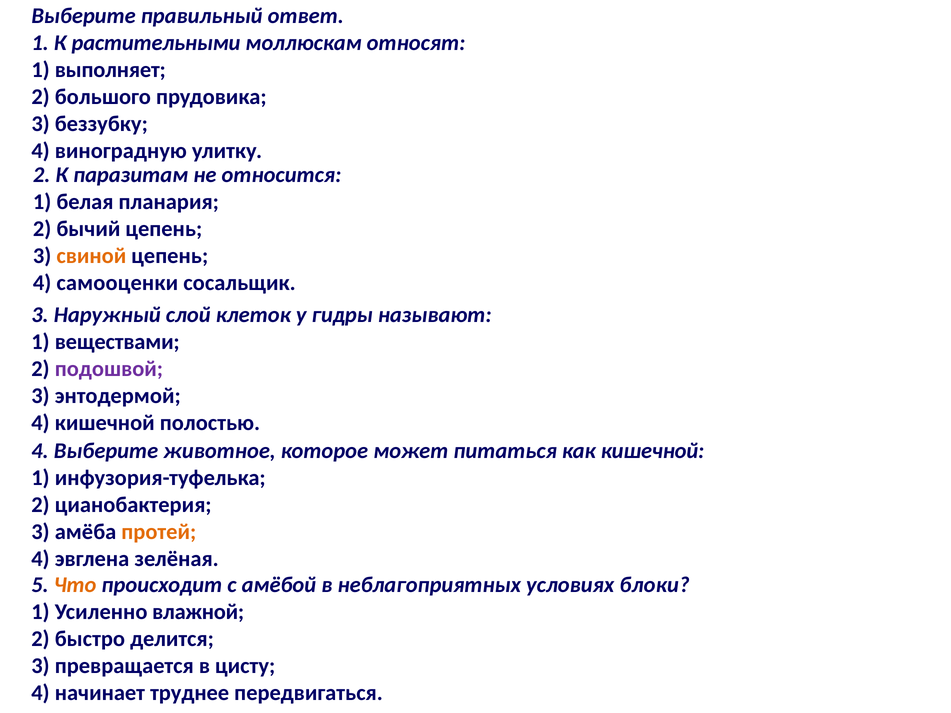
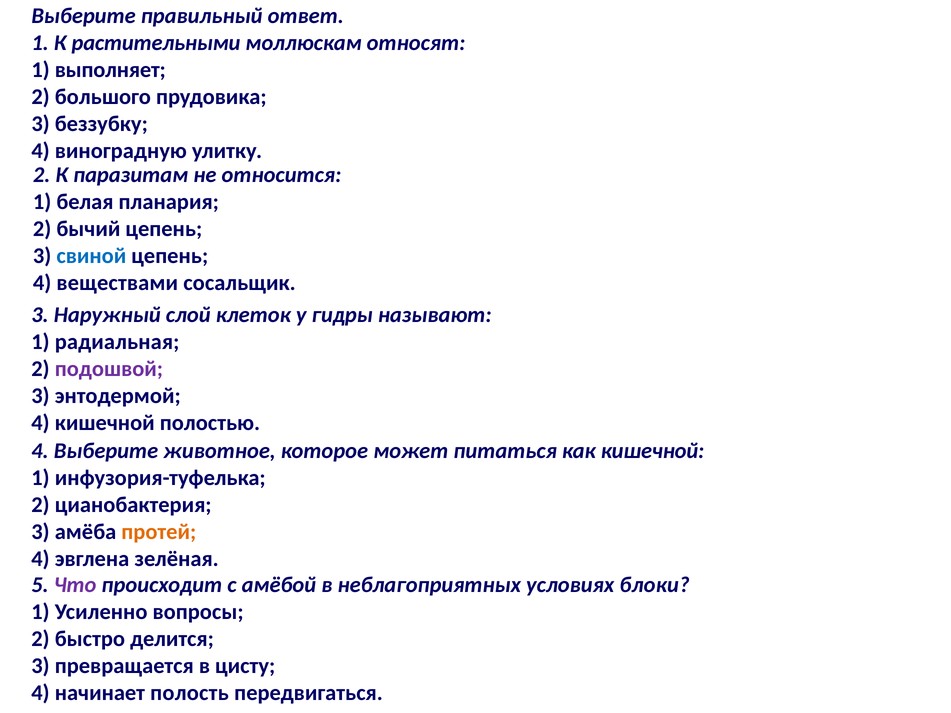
свиной colour: orange -> blue (91, 256)
самооценки: самооценки -> веществами (117, 283)
веществами: веществами -> радиальная (117, 342)
Что colour: orange -> purple (75, 585)
влажной: влажной -> вопросы (198, 612)
труднее: труднее -> полость (189, 693)
